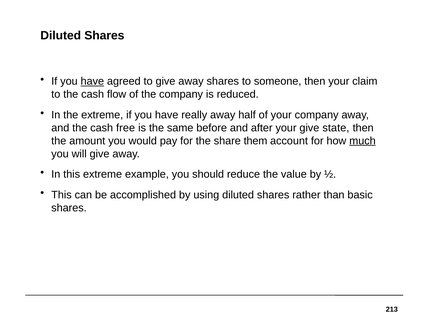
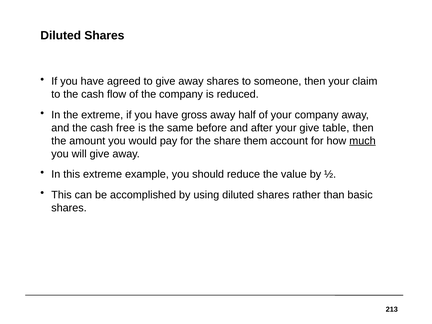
have underline: present -> none (92, 81)
really: really -> gross (194, 115)
state: state -> table (336, 128)
